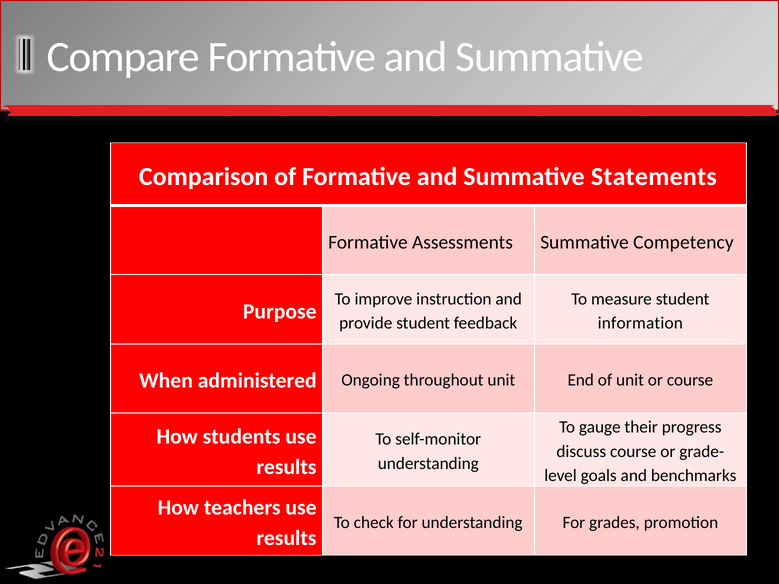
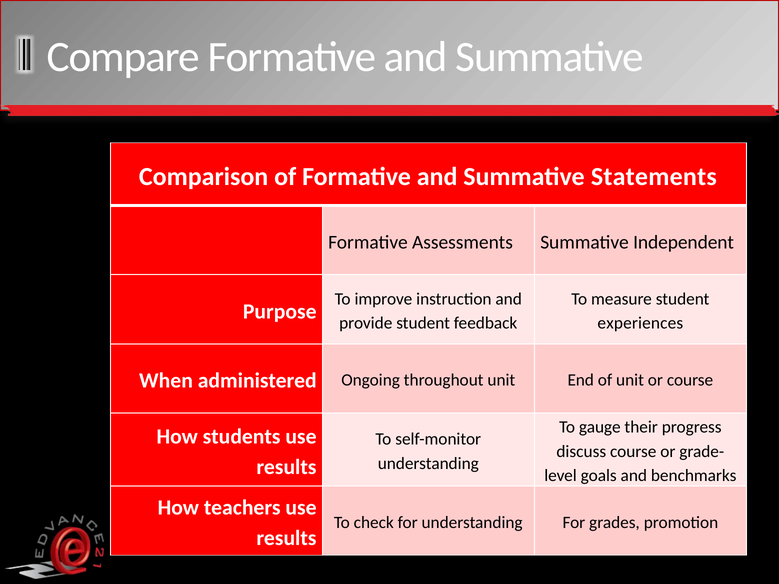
Competency: Competency -> Independent (684, 242)
information: information -> experiences (640, 323)
